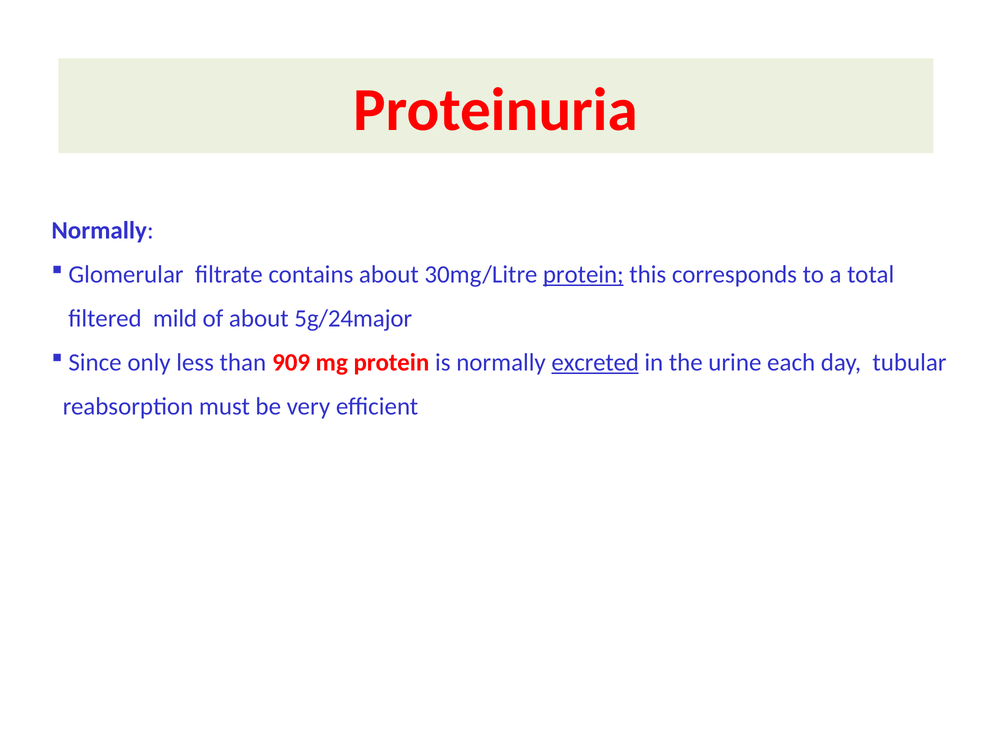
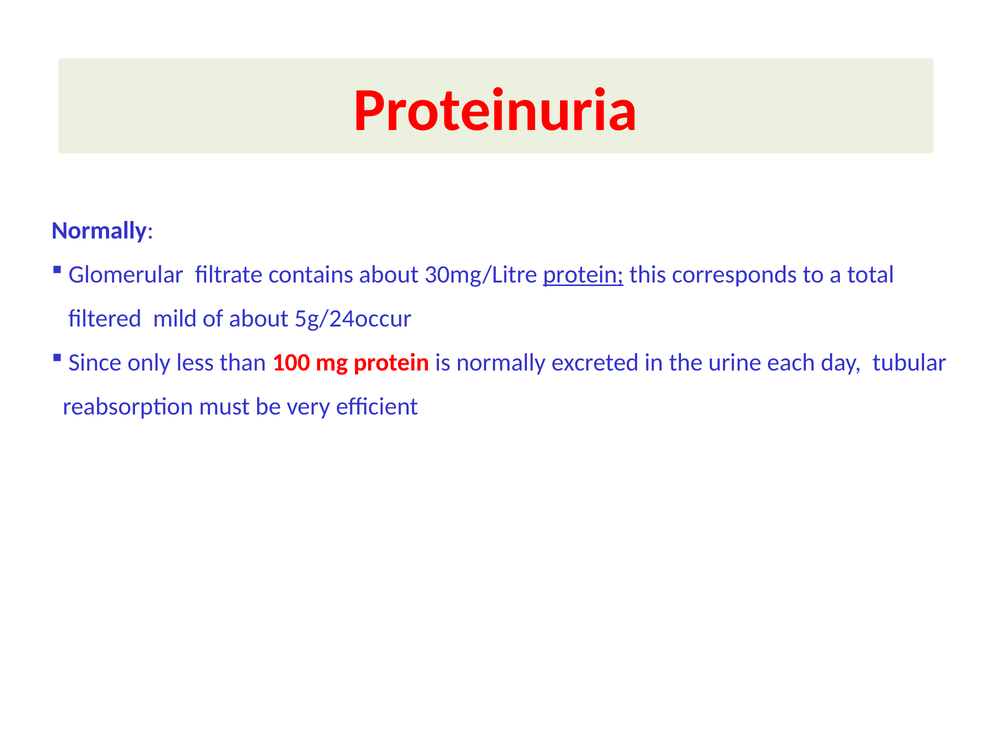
5g/24major: 5g/24major -> 5g/24occur (353, 319)
909: 909 -> 100 (291, 363)
excreted underline: present -> none (595, 363)
